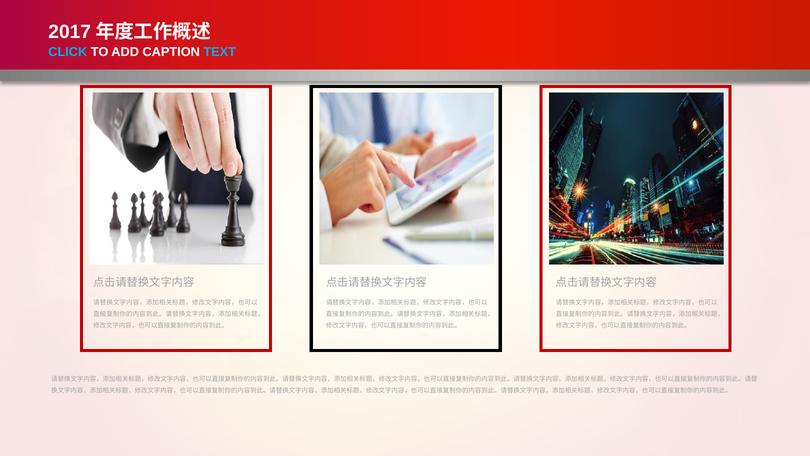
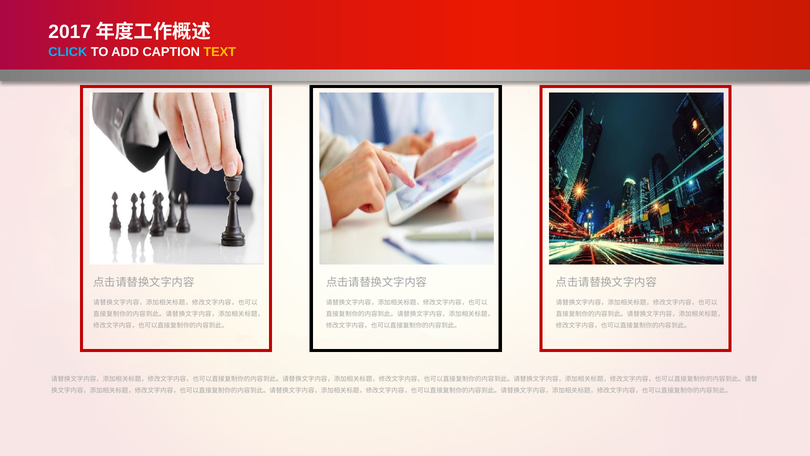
TEXT colour: light blue -> yellow (220, 52)
